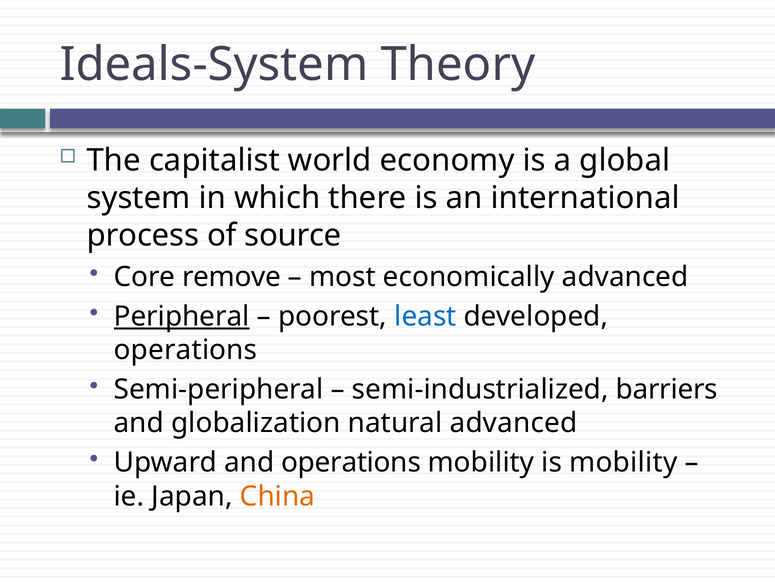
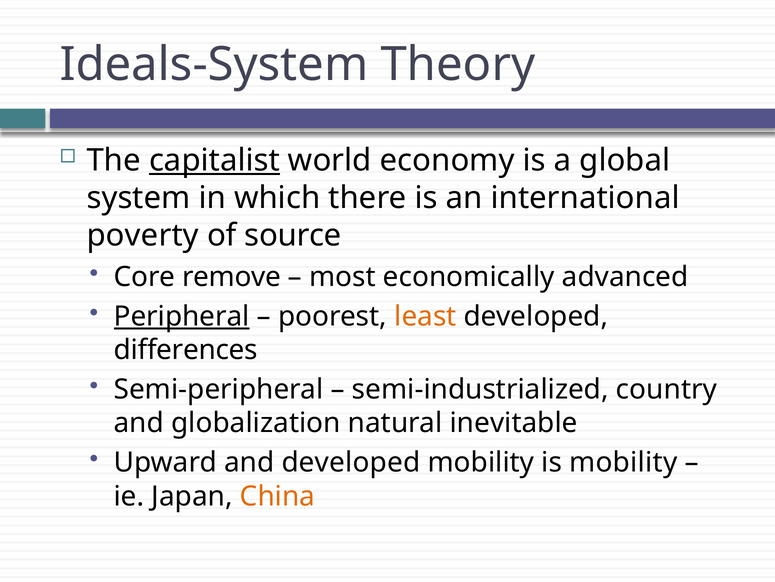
capitalist underline: none -> present (214, 160)
process: process -> poverty (143, 235)
least colour: blue -> orange (425, 316)
operations: operations -> differences (186, 350)
barriers: barriers -> country (667, 389)
natural advanced: advanced -> inevitable (514, 423)
and operations: operations -> developed (351, 462)
